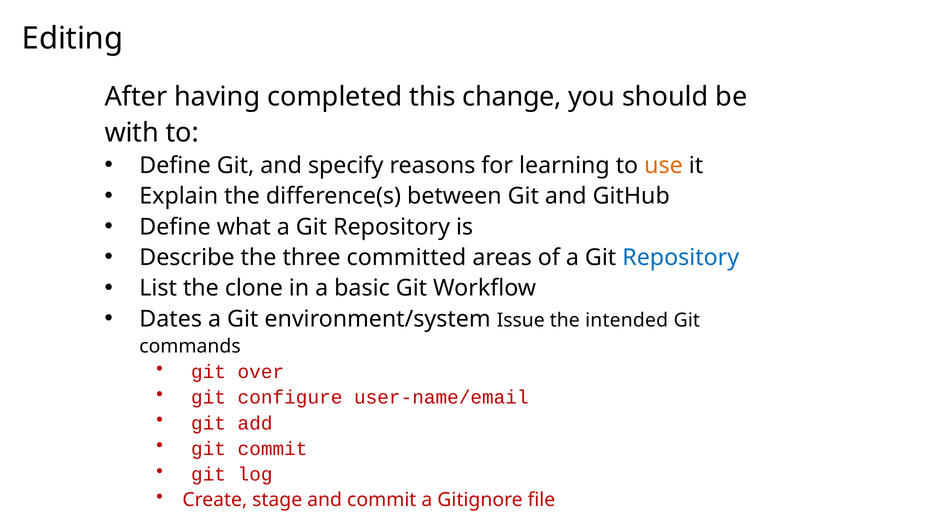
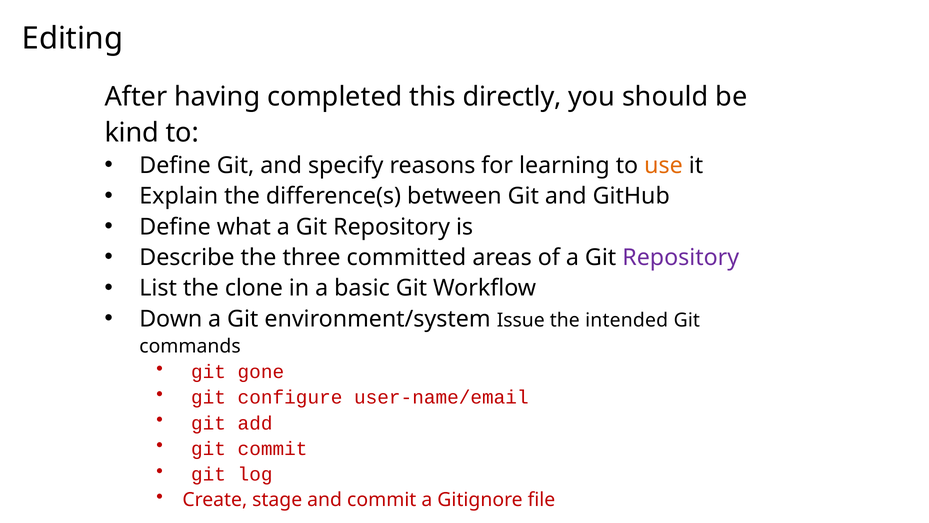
change: change -> directly (512, 97)
with: with -> kind (132, 133)
Repository colour: blue -> purple (681, 257)
Dates: Dates -> Down (171, 319)
over: over -> gone (261, 372)
